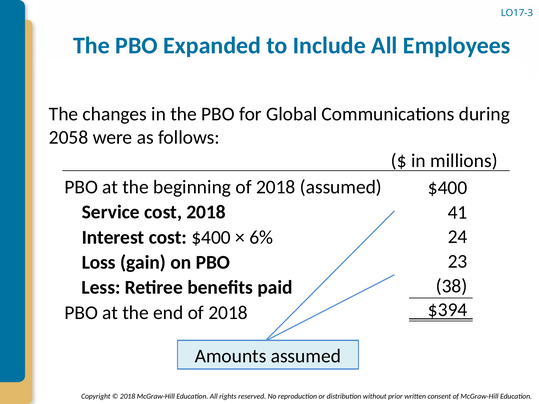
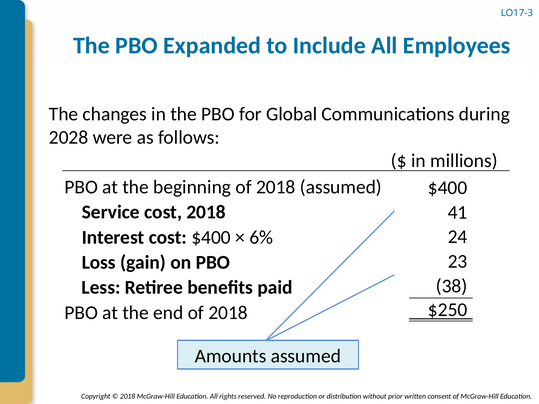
2058: 2058 -> 2028 (69, 138)
$394: $394 -> $250 (448, 310)
